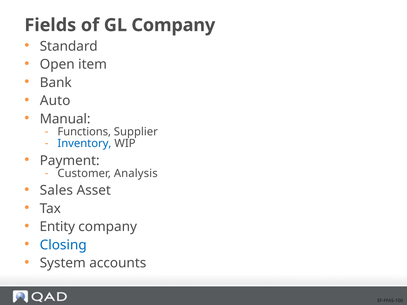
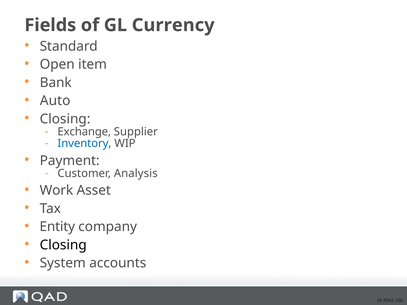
GL Company: Company -> Currency (173, 25)
Manual: Manual -> Closing (65, 119)
Functions: Functions -> Exchange (84, 132)
Sales: Sales -> Work (56, 191)
Closing colour: blue -> black (63, 245)
